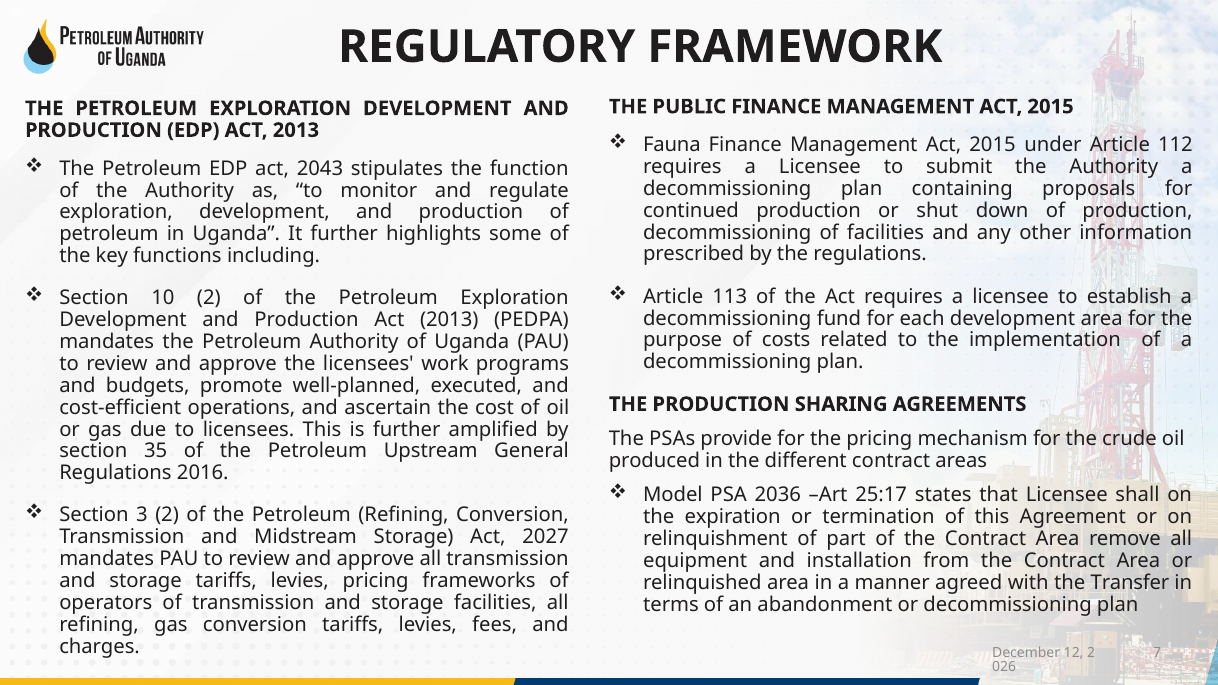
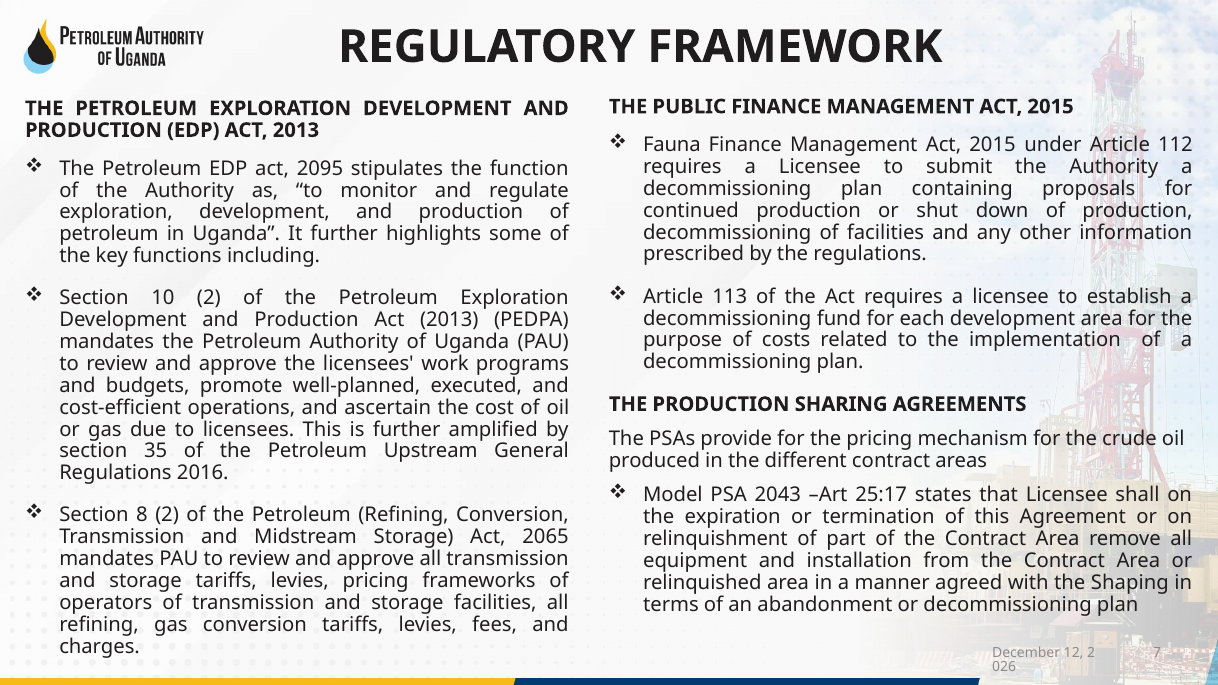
2043: 2043 -> 2095 (320, 169)
2036: 2036 -> 2043 (778, 495)
3: 3 -> 8 (142, 515)
2027: 2027 -> 2065 (546, 537)
Transfer: Transfer -> Shaping (1130, 583)
